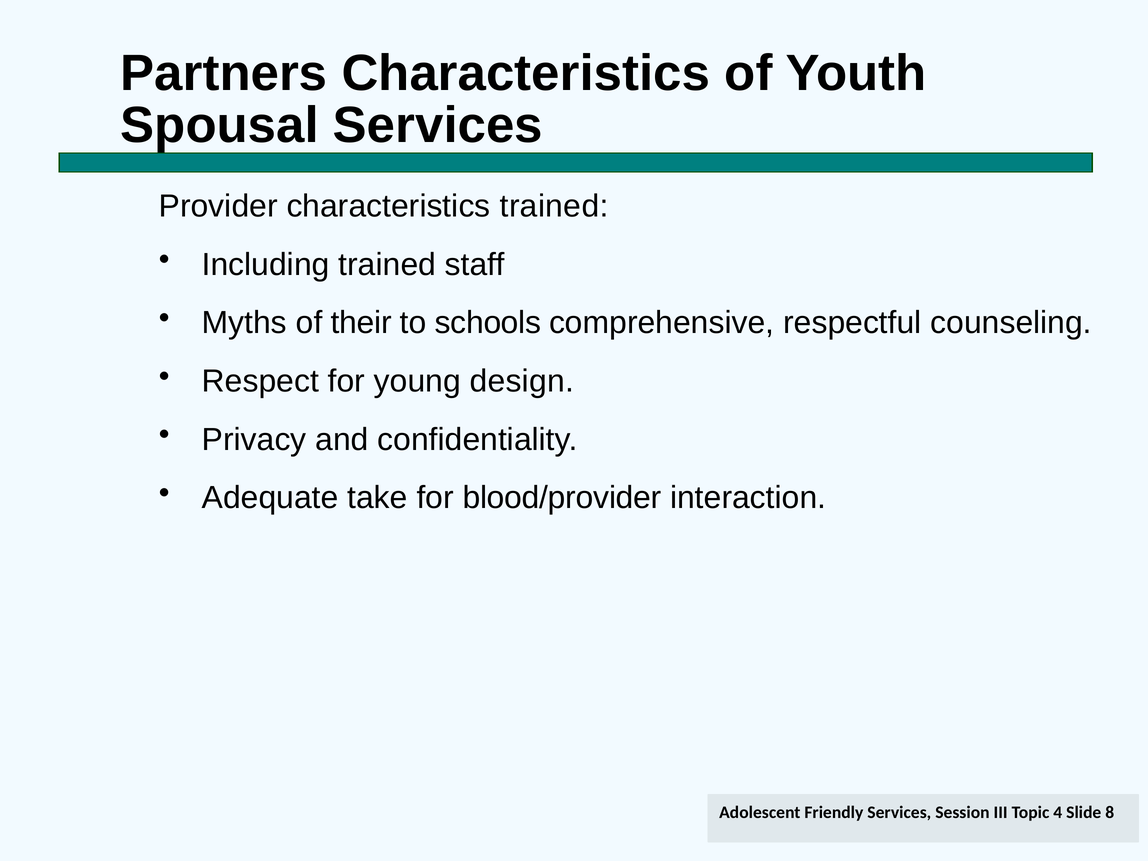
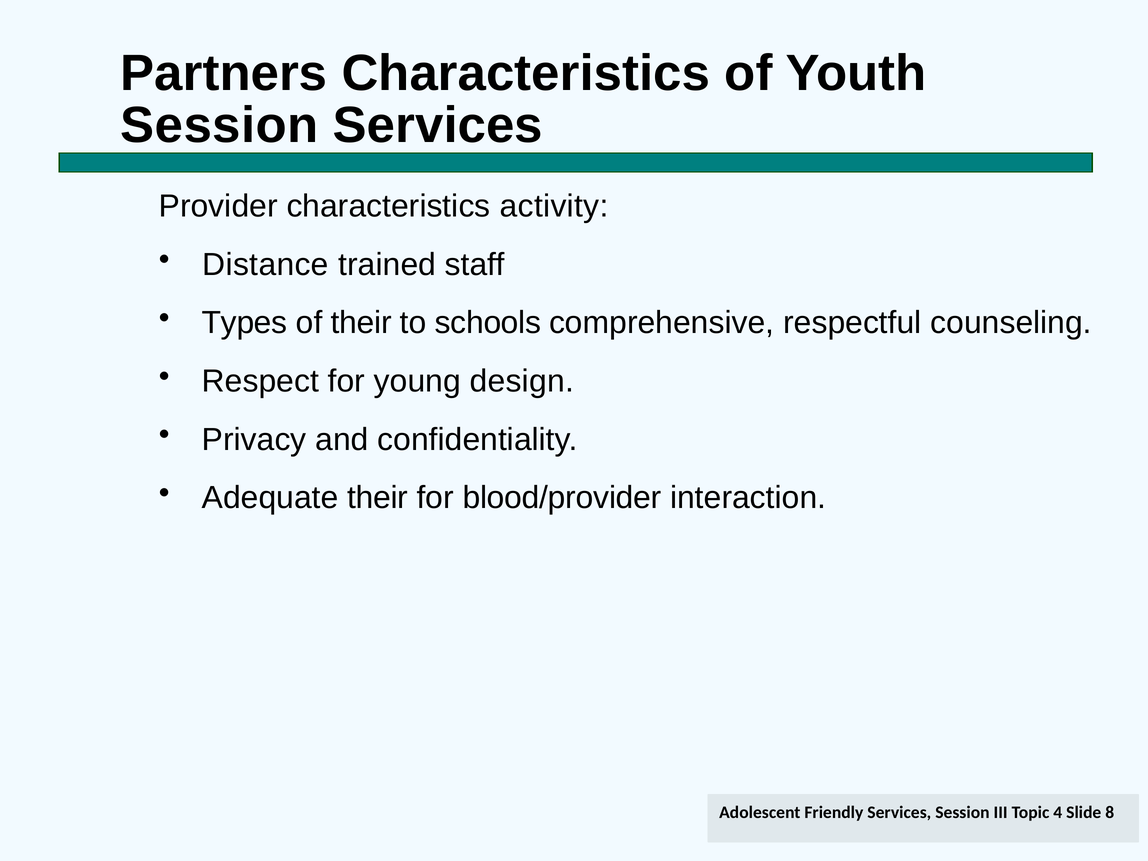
Spousal: Spousal -> Session (219, 125)
characteristics trained: trained -> activity (554, 206)
Including: Including -> Distance (266, 264)
Myths: Myths -> Types (245, 323)
Adequate take: take -> their (378, 498)
